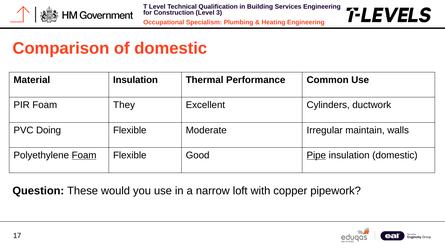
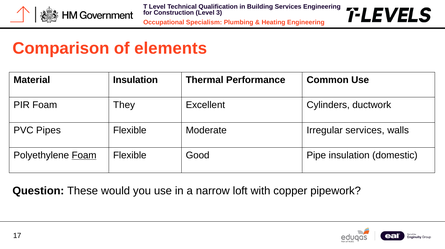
of domestic: domestic -> elements (171, 48)
Doing: Doing -> Pipes (48, 130)
Irregular maintain: maintain -> services (365, 130)
Pipe underline: present -> none (316, 155)
